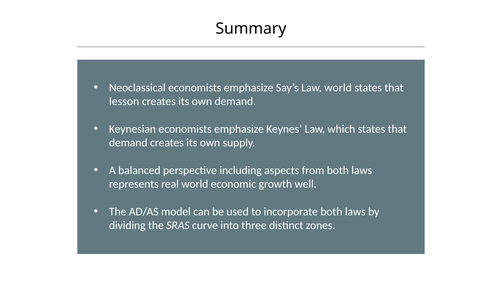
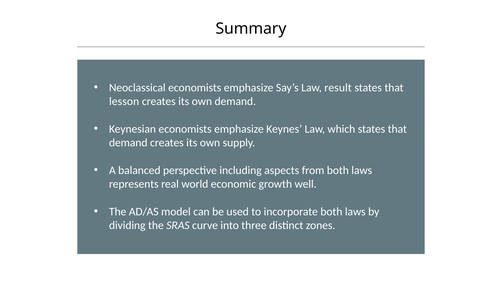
Law world: world -> result (338, 88)
